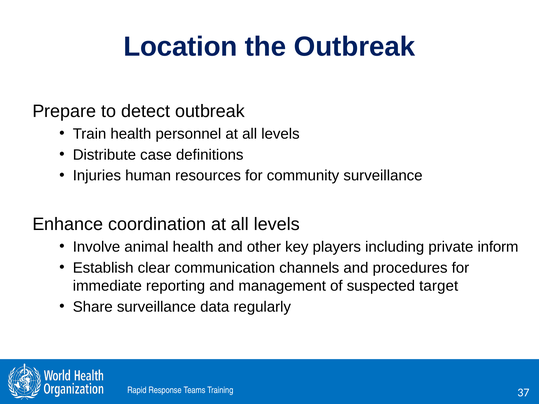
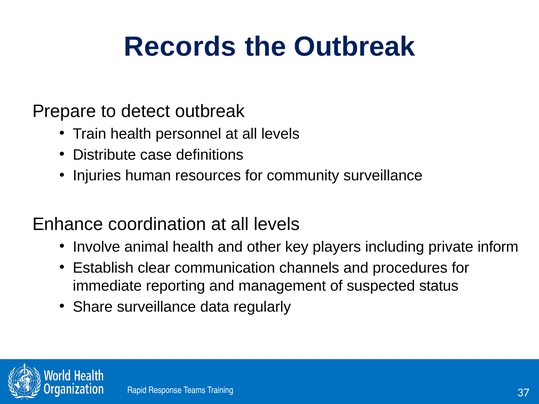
Location: Location -> Records (180, 47)
target: target -> status (439, 286)
